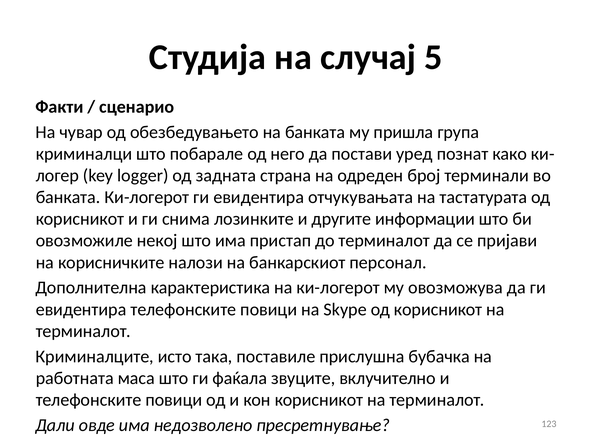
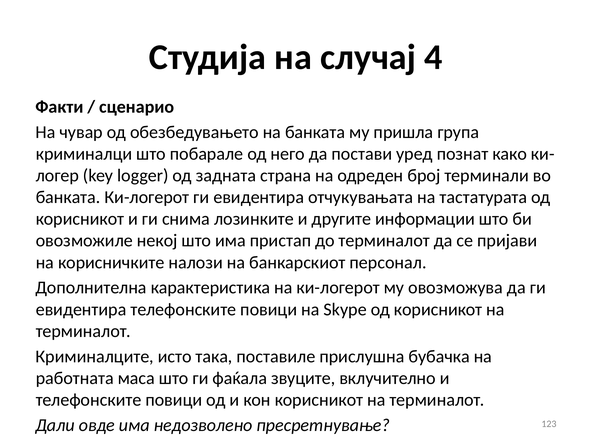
5: 5 -> 4 (433, 57)
